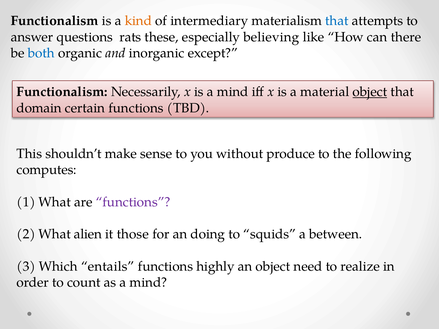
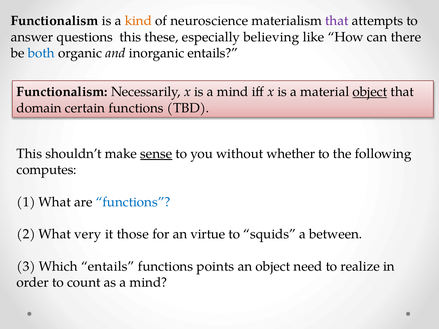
intermediary: intermediary -> neuroscience (209, 21)
that colour: blue -> purple (337, 21)
questions rats: rats -> this (130, 37)
inorganic except: except -> entails (213, 53)
sense underline: none -> present (156, 154)
produce: produce -> whether (291, 154)
functions colour: purple -> blue (133, 202)
alien: alien -> very (88, 234)
doing: doing -> virtue (208, 234)
highly: highly -> points (215, 267)
